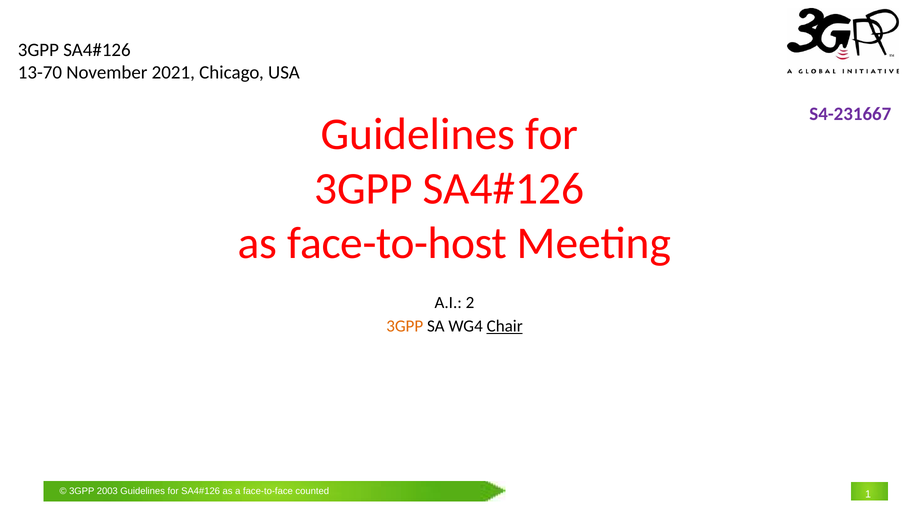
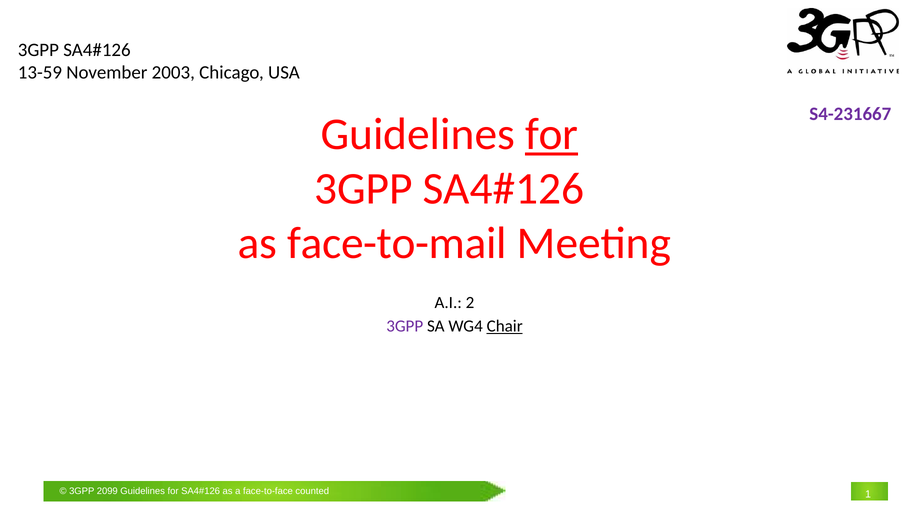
13-70: 13-70 -> 13-59 (40, 73)
2021: 2021 -> 2003 (173, 73)
for underline: none -> present (552, 134)
face-to-host: face-to-host -> face-to-mail (397, 244)
3GPP colour: orange -> purple (405, 327)
2003: 2003 -> 2099 (107, 491)
